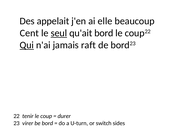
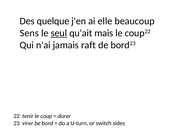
appelait: appelait -> quelque (53, 21)
Cent: Cent -> Sens (29, 33)
qu'ait bord: bord -> mais (104, 33)
Qui underline: present -> none (27, 45)
